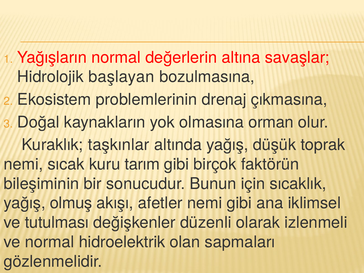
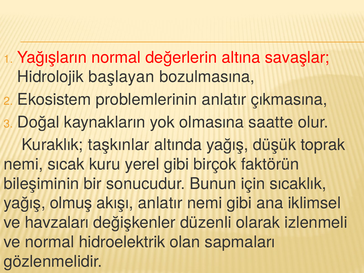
problemlerinin drenaj: drenaj -> anlatır (224, 100)
orman: orman -> saatte (271, 122)
tarım: tarım -> yerel (142, 164)
akışı afetler: afetler -> anlatır (160, 203)
tutulması: tutulması -> havzaları (57, 223)
